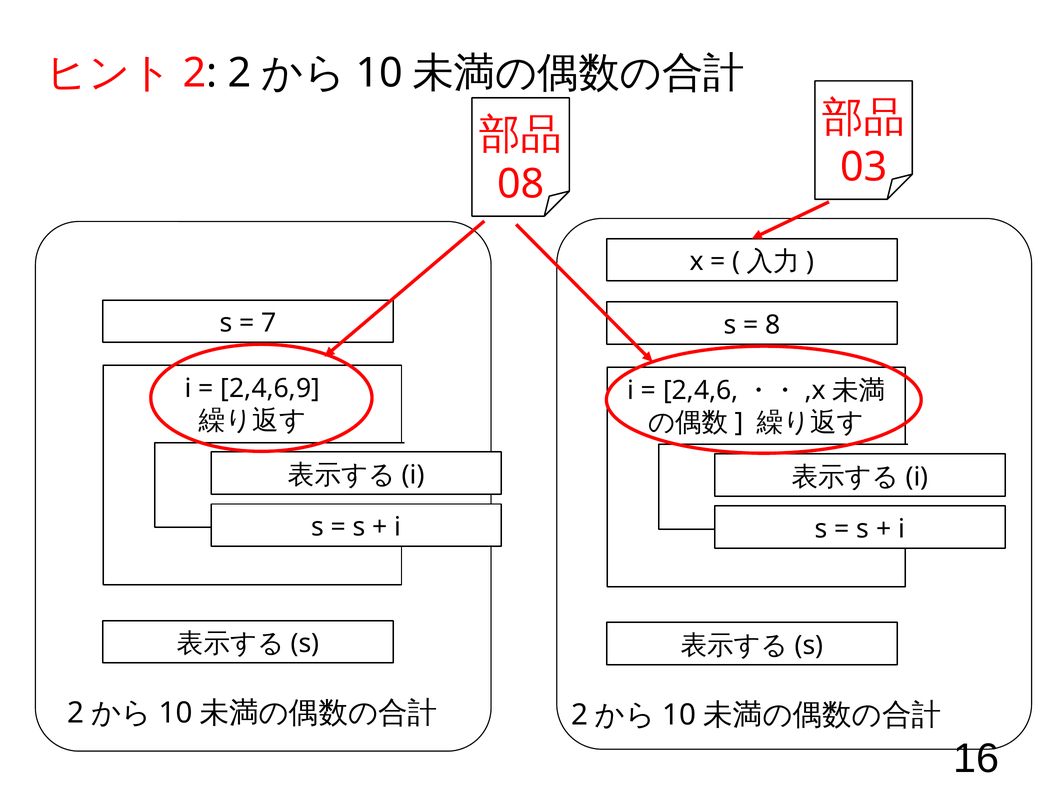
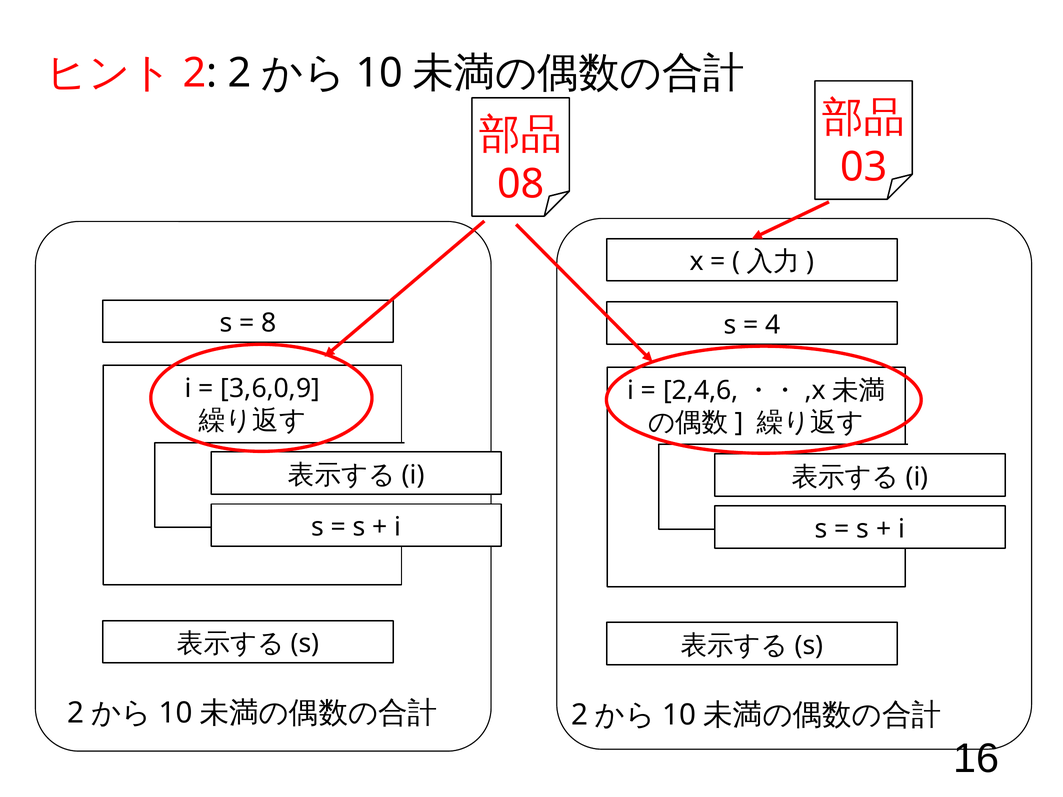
7: 7 -> 8 (269, 323)
8: 8 -> 4 (773, 325)
2,4,6,9: 2,4,6,9 -> 3,6,0,9 (270, 389)
